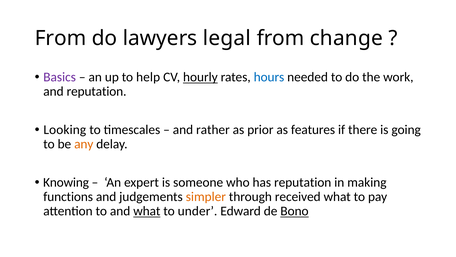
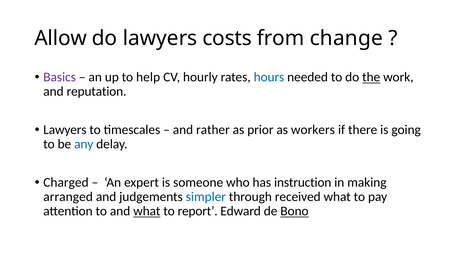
From: From -> Allow (61, 38)
legal: legal -> costs (227, 38)
hourly underline: present -> none (200, 77)
the underline: none -> present (371, 77)
Looking: Looking -> Lawyers (65, 130)
features: features -> workers (313, 130)
any colour: orange -> blue (84, 144)
Knowing: Knowing -> Charged (66, 182)
has reputation: reputation -> instruction (303, 182)
functions: functions -> arranged (68, 196)
simpler colour: orange -> blue (206, 196)
under: under -> report (198, 211)
